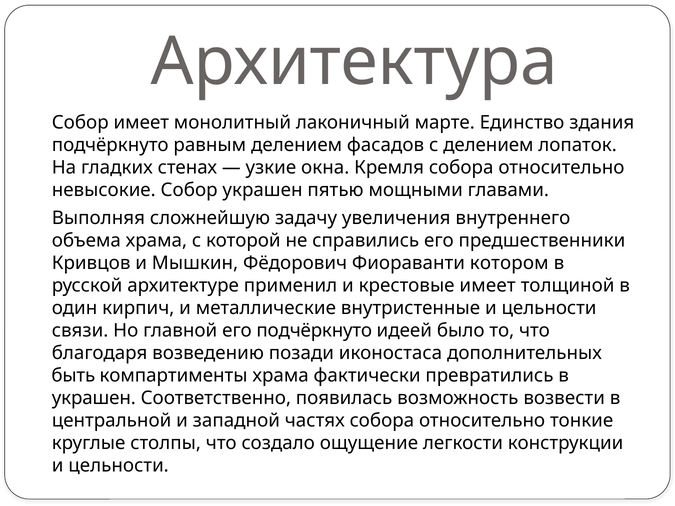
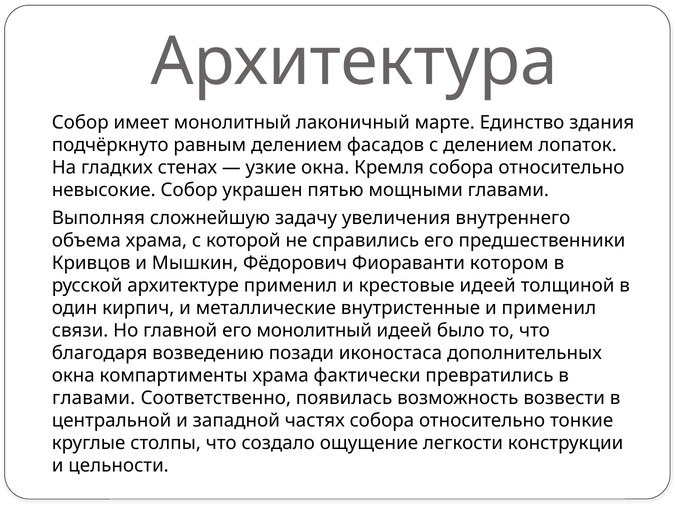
крестовые имеет: имеет -> идеей (488, 286)
внутристенные и цельности: цельности -> применил (549, 308)
его подчёркнуто: подчёркнуто -> монолитный (314, 331)
быть: быть -> окна (73, 376)
украшен: украшен -> главами (94, 398)
